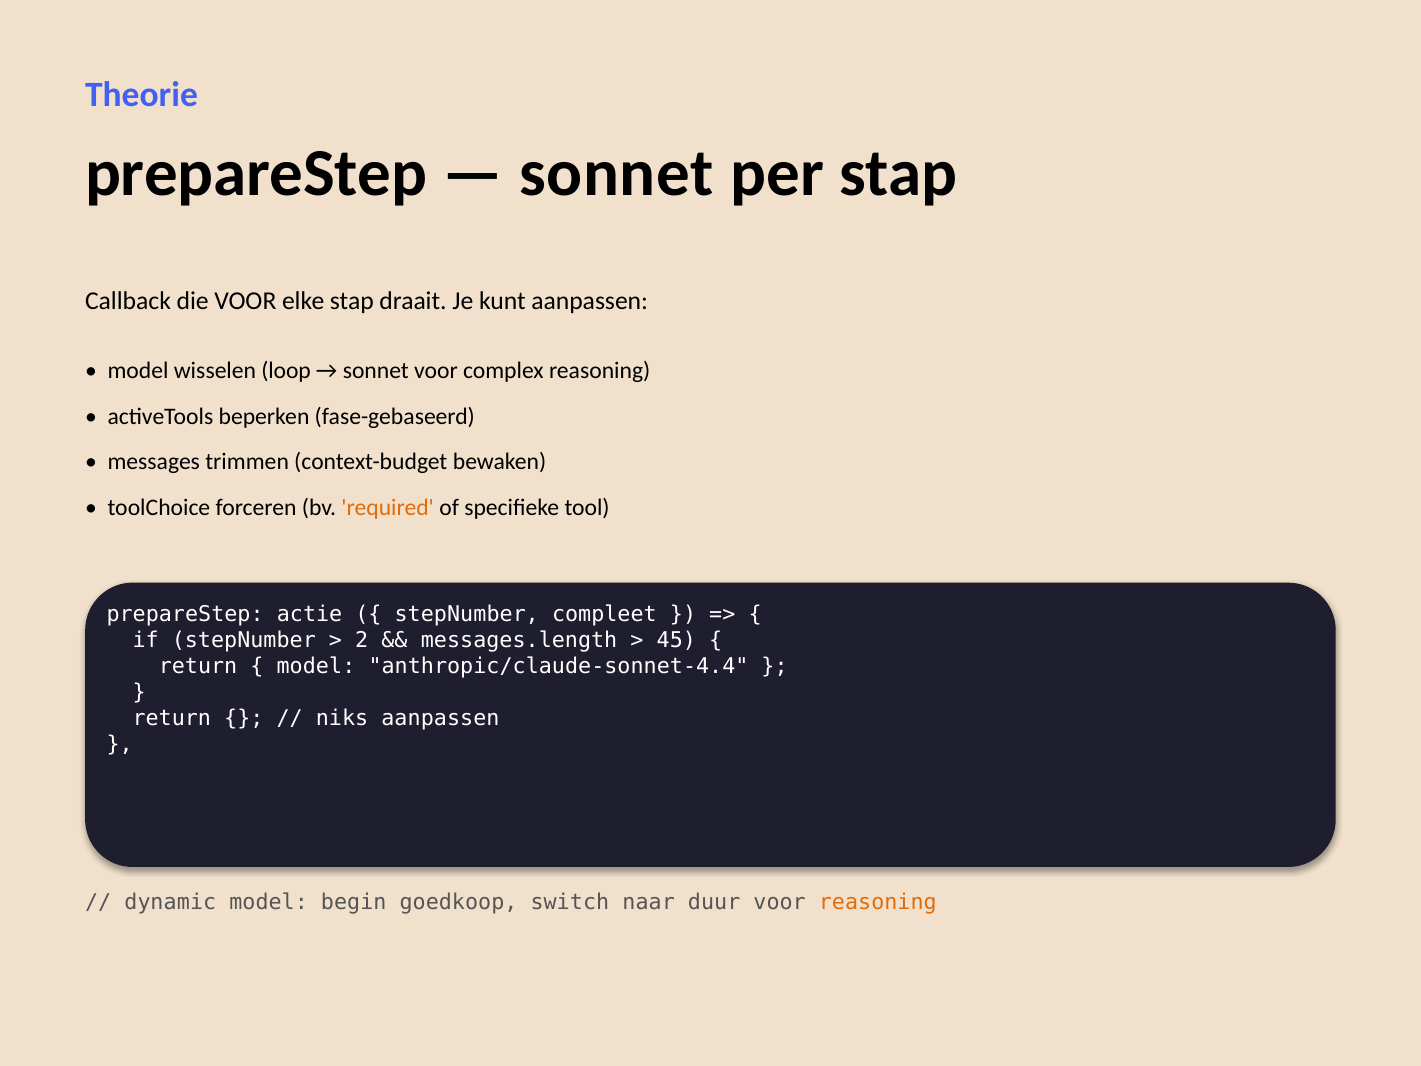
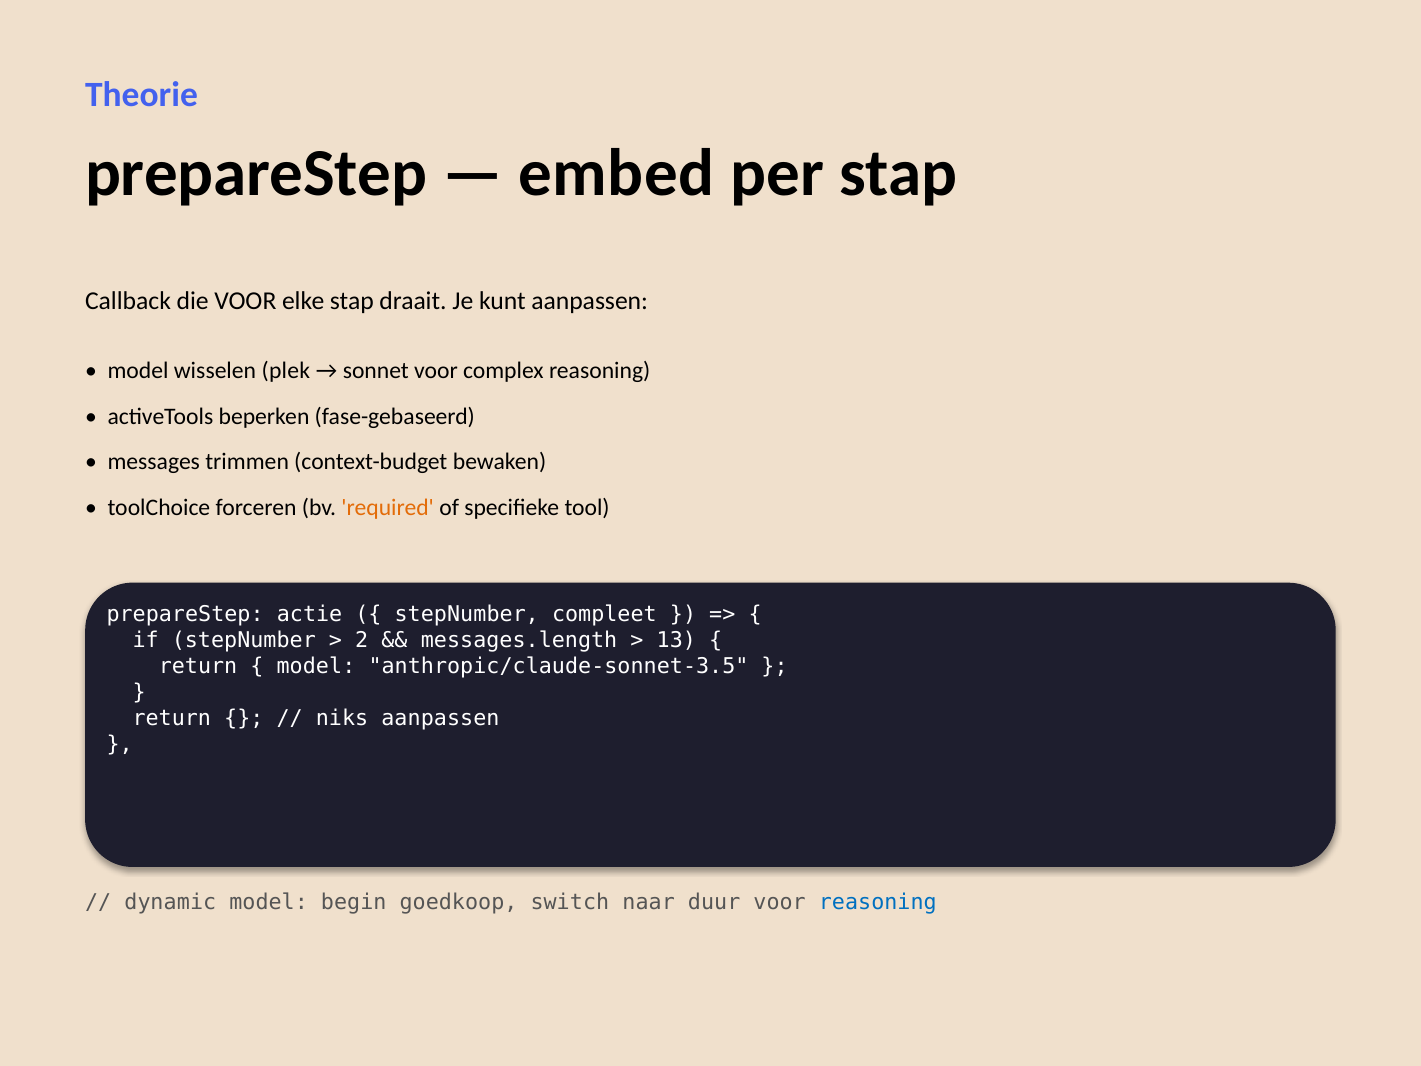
sonnet: sonnet -> embed (617, 173)
loop: loop -> plek (286, 371)
45: 45 -> 13 (676, 640)
anthropic/claude-sonnet-4.4: anthropic/claude-sonnet-4.4 -> anthropic/claude-sonnet-3.5 (559, 666)
reasoning colour: orange -> blue (878, 903)
